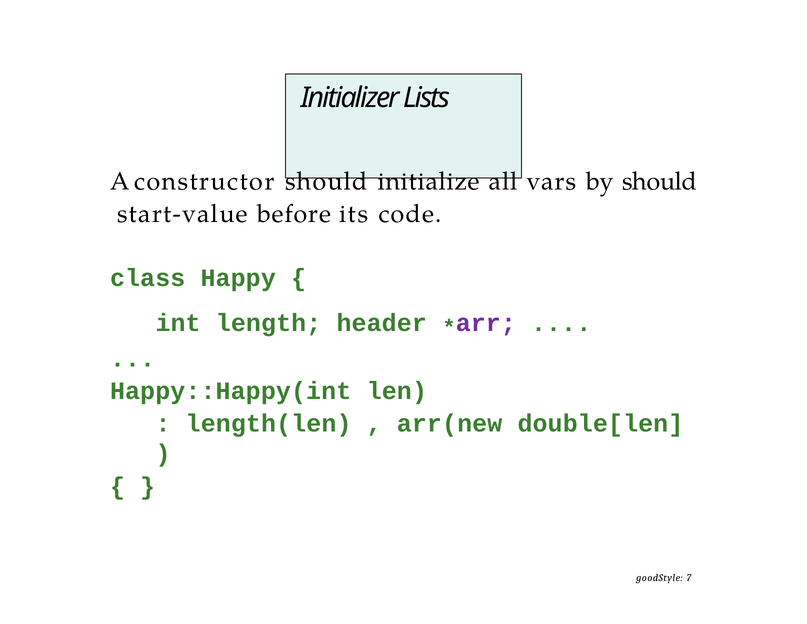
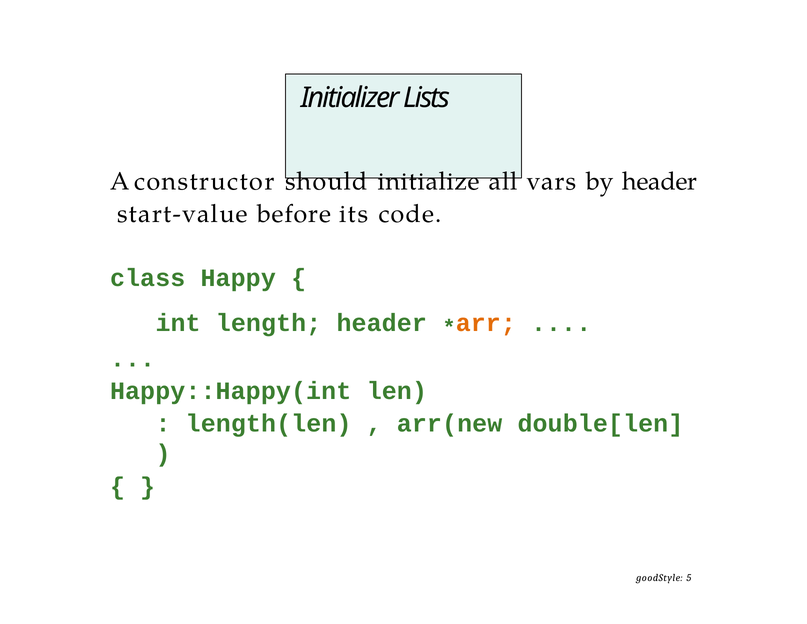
by should: should -> header (660, 181)
arr colour: purple -> orange (486, 323)
7: 7 -> 5 (689, 577)
